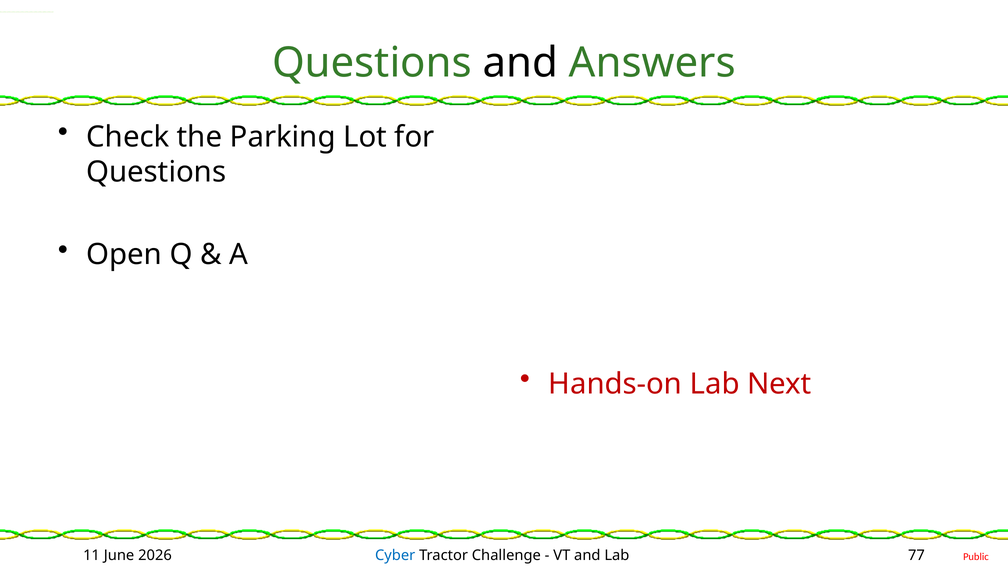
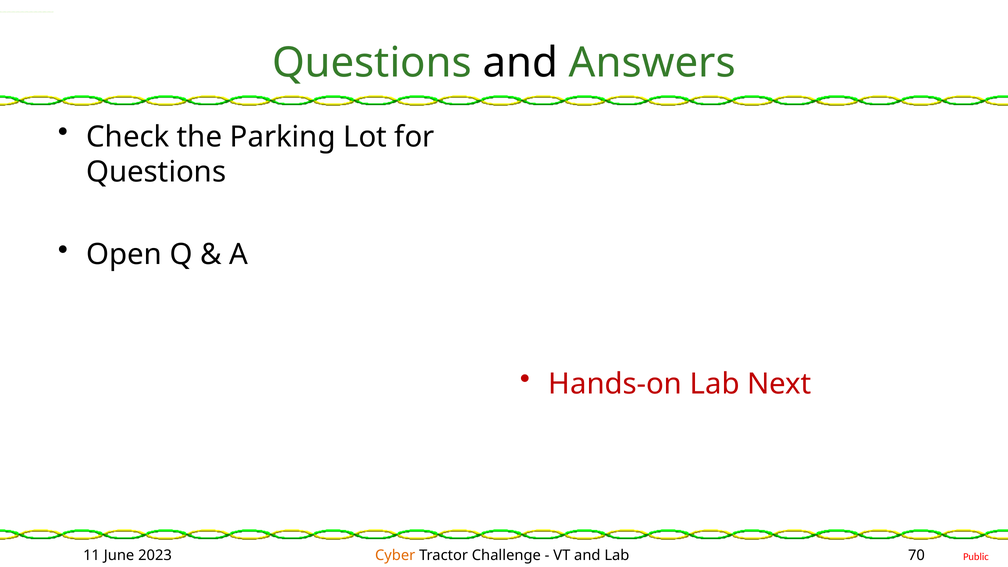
2026: 2026 -> 2023 (155, 555)
Cyber colour: blue -> orange (395, 555)
77: 77 -> 70 (916, 555)
